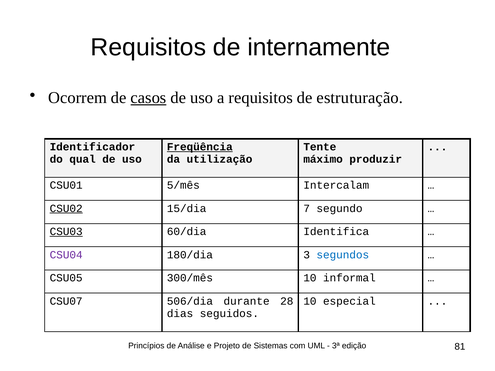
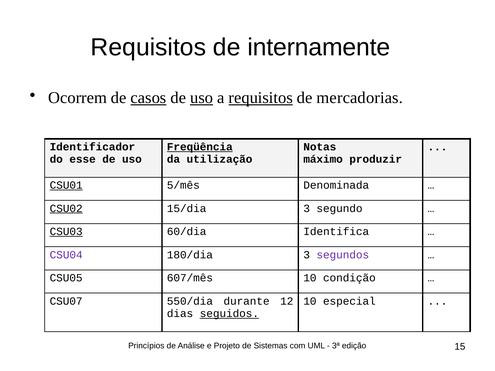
uso underline: none -> present (202, 98)
requisitos underline: none -> present (261, 98)
estruturação: estruturação -> mercadorias (360, 98)
Tente: Tente -> Notas (320, 147)
qual: qual -> esse (83, 159)
CSU01 underline: none -> present (66, 185)
Intercalam: Intercalam -> Denominada (336, 185)
15/dia 7: 7 -> 3 (307, 209)
segundos colour: blue -> purple (343, 255)
300/mês: 300/mês -> 607/mês (190, 278)
informal: informal -> condição (349, 278)
506/dia: 506/dia -> 550/dia (190, 301)
28: 28 -> 12 (287, 301)
seguidos underline: none -> present (229, 314)
81: 81 -> 15 (460, 347)
